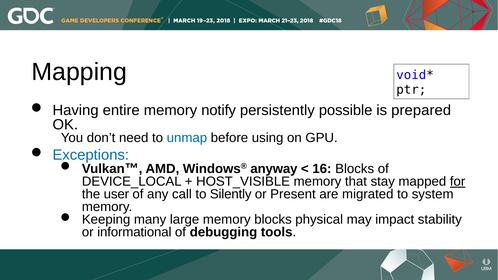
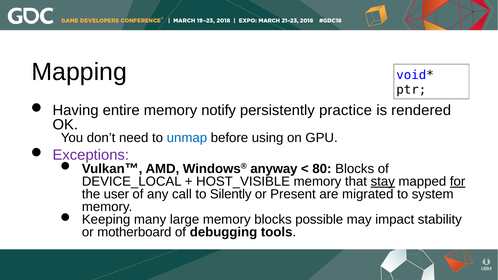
possible: possible -> practice (346, 110)
prepared: prepared -> rendered (421, 110)
Exceptions colour: blue -> purple (91, 155)
16: 16 -> 80 (322, 169)
stay underline: none -> present (383, 182)
physical: physical -> possible (319, 220)
informational: informational -> motherboard (134, 232)
